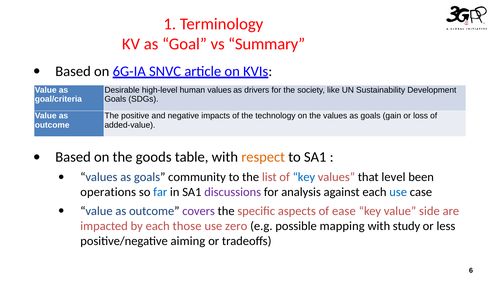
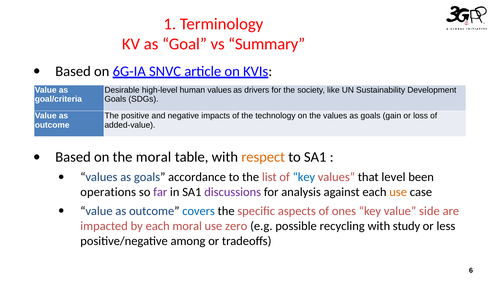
the goods: goods -> moral (154, 157)
community: community -> accordance (197, 177)
far colour: blue -> purple (160, 192)
use colour: blue -> orange (398, 192)
covers colour: purple -> blue (199, 211)
ease: ease -> ones (344, 211)
each those: those -> moral (187, 226)
mapping: mapping -> recycling (342, 226)
aiming: aiming -> among (188, 241)
